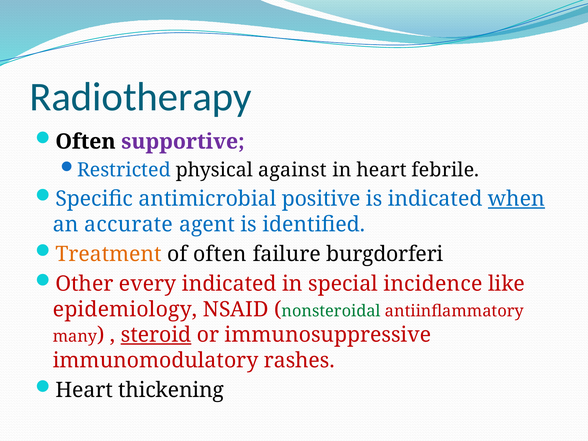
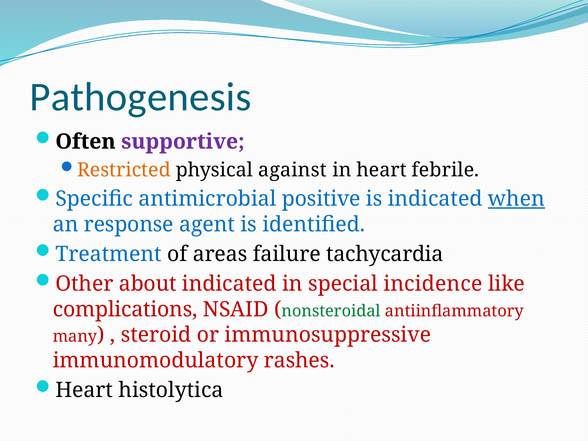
Radiotherapy: Radiotherapy -> Pathogenesis (140, 97)
Restricted colour: blue -> orange (124, 170)
accurate: accurate -> response (129, 224)
Treatment colour: orange -> blue (109, 254)
of often: often -> areas (220, 254)
burgdorferi: burgdorferi -> tachycardia (385, 254)
every: every -> about (148, 284)
epidemiology: epidemiology -> complications (125, 309)
steroid underline: present -> none (156, 335)
thickening: thickening -> histolytica (171, 390)
